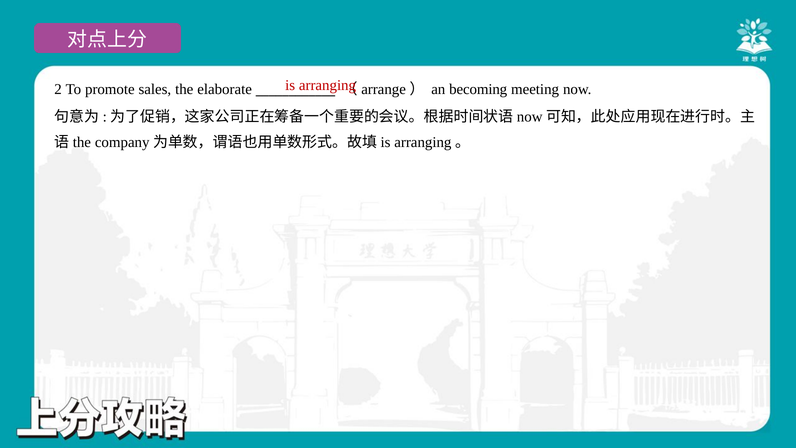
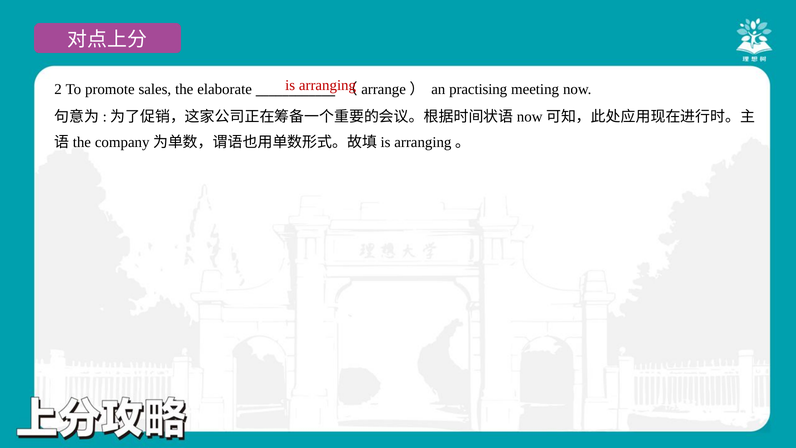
becoming: becoming -> practising (478, 89)
